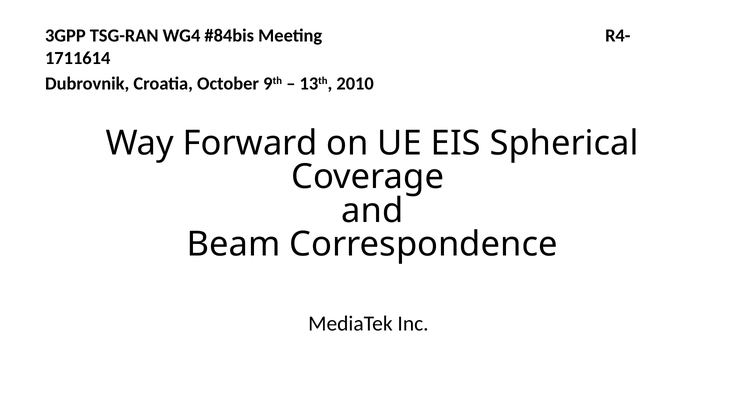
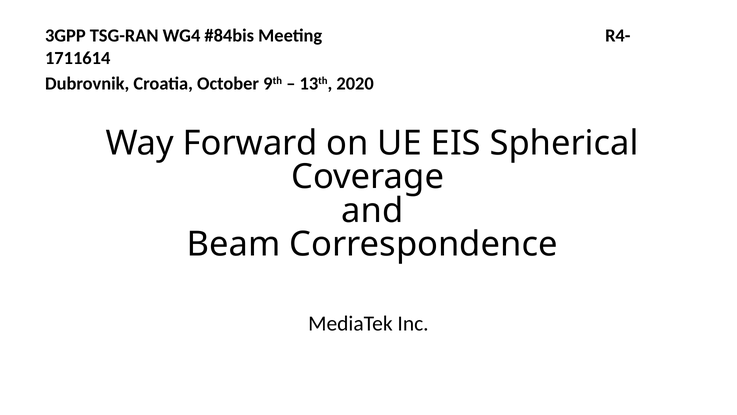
2010: 2010 -> 2020 (355, 84)
